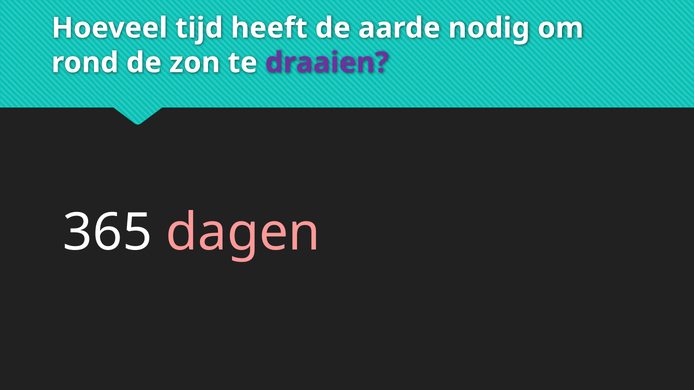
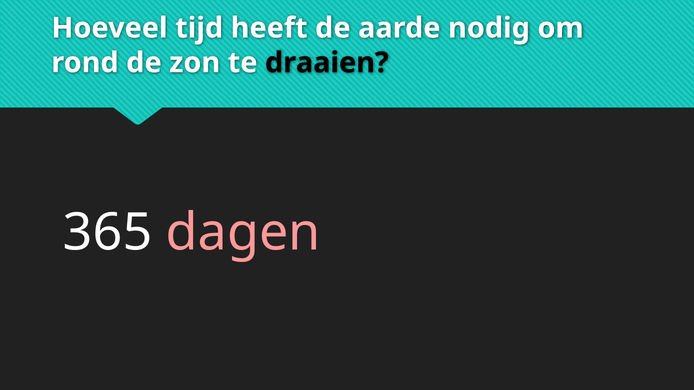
draaien colour: purple -> black (327, 63)
